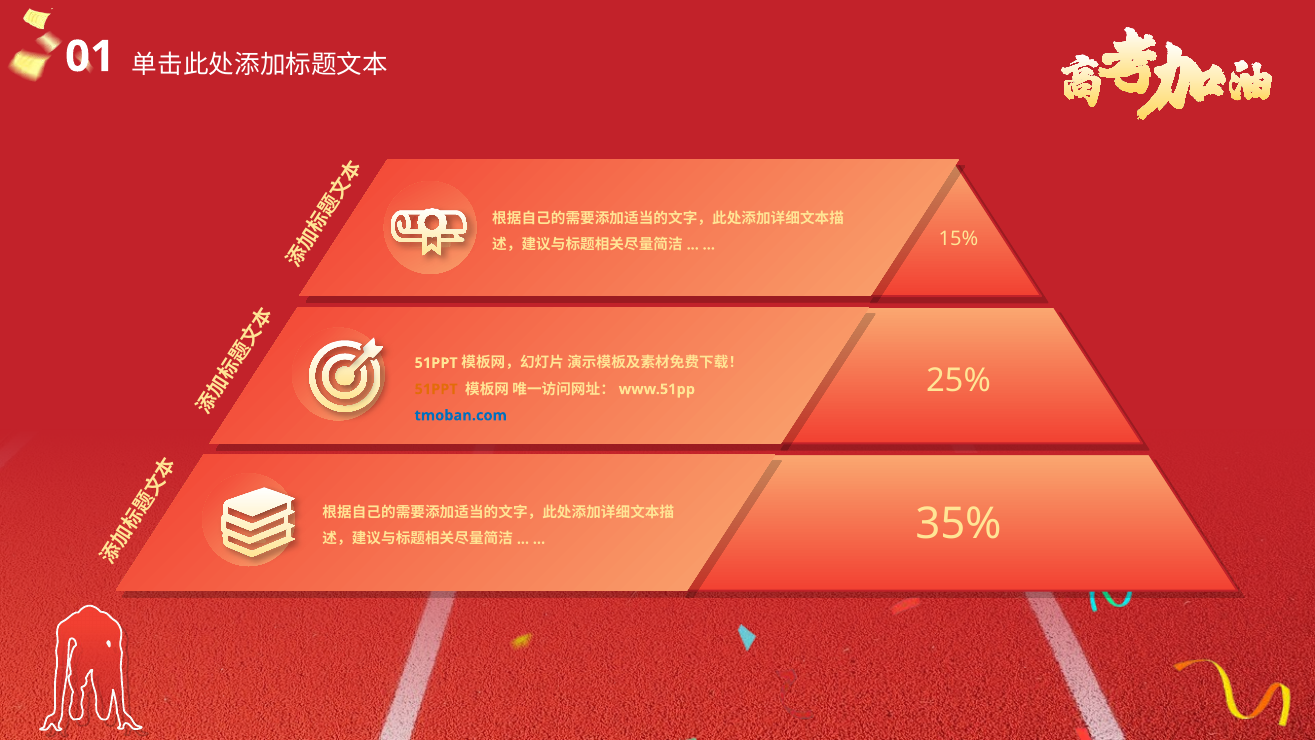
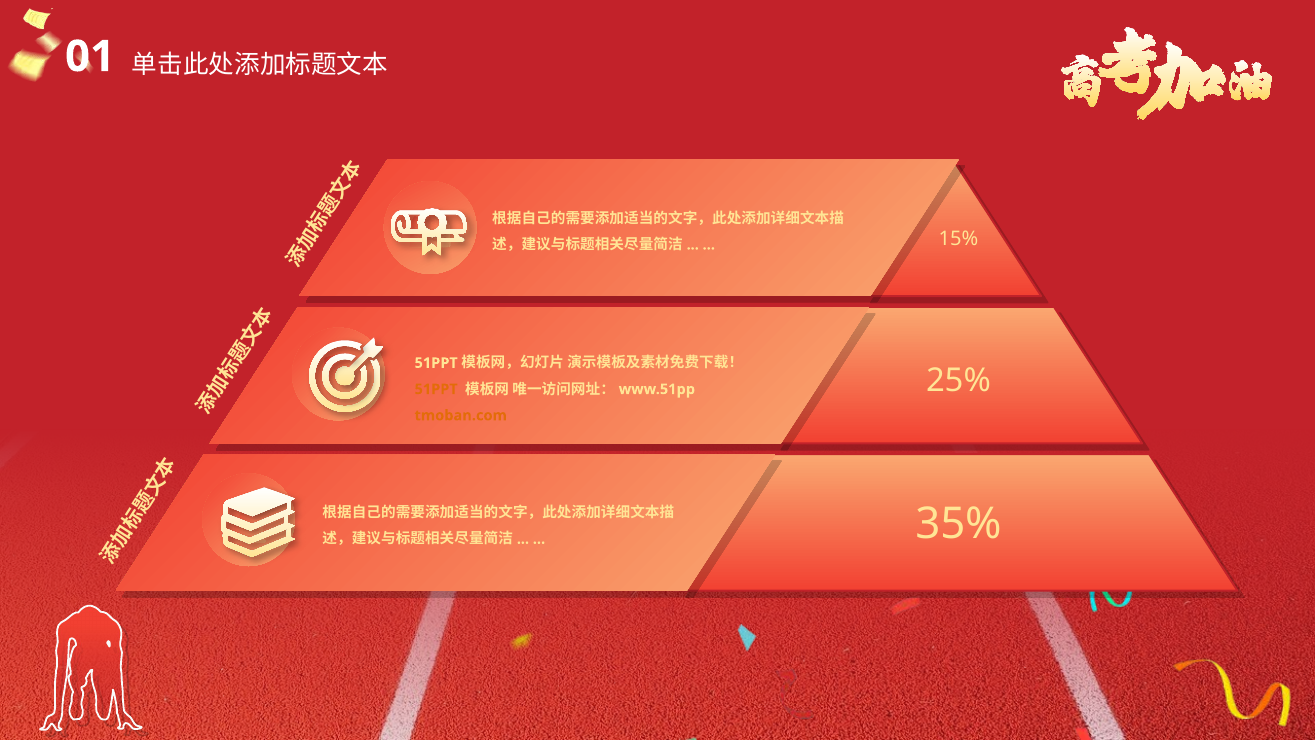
tmoban.com colour: blue -> orange (461, 415)
